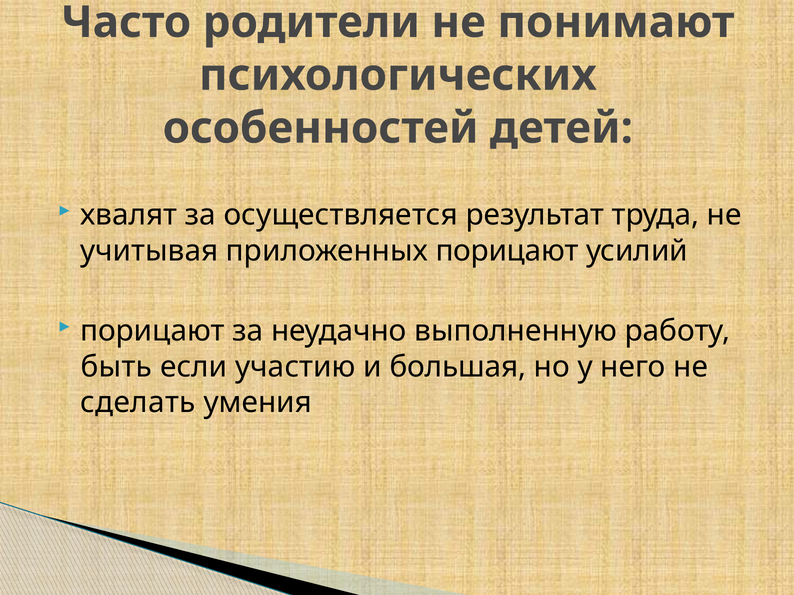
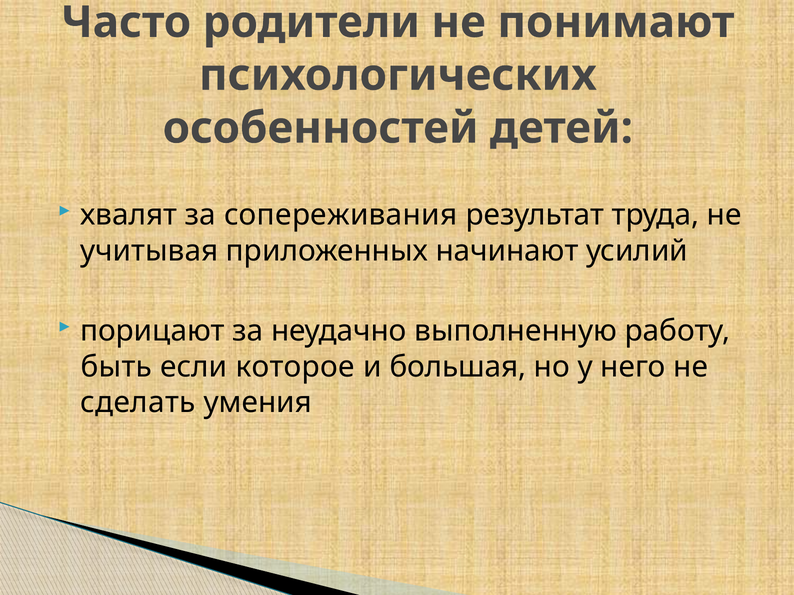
осуществляется: осуществляется -> сопереживания (341, 215)
приложенных порицают: порицают -> начинают (507, 251)
участию: участию -> которое (295, 367)
